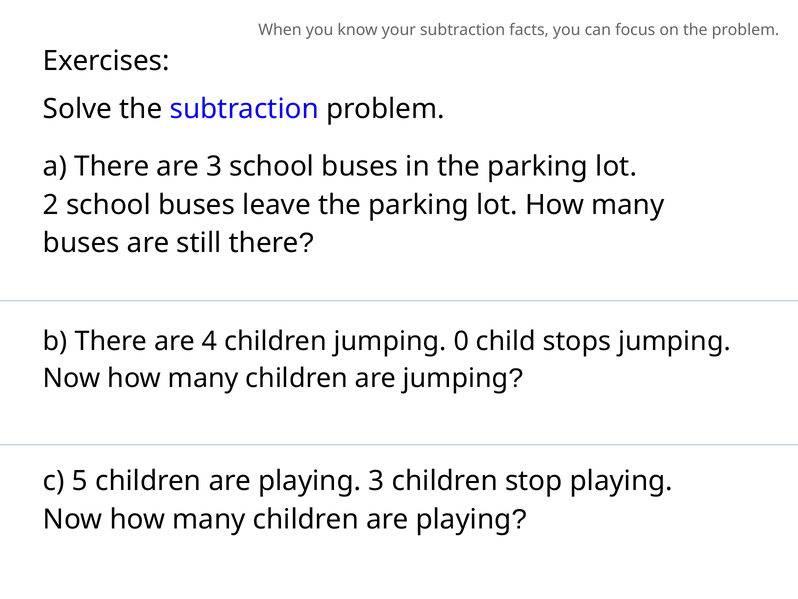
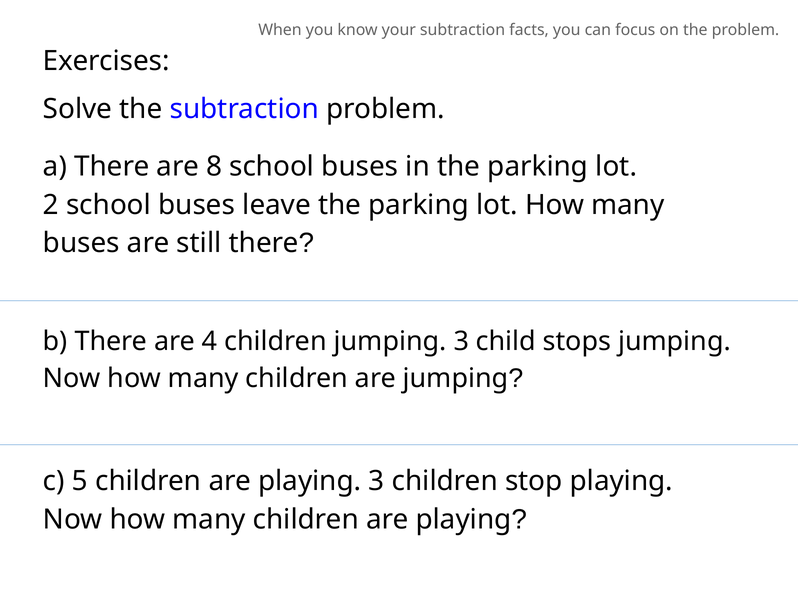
are 3: 3 -> 8 (214, 167)
jumping 0: 0 -> 3 (461, 341)
